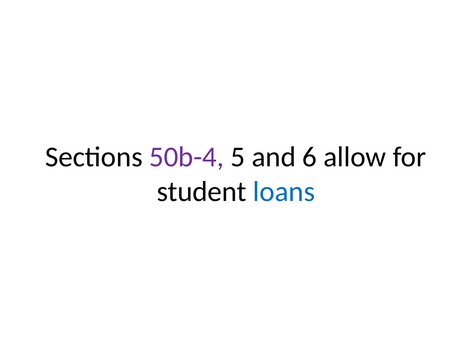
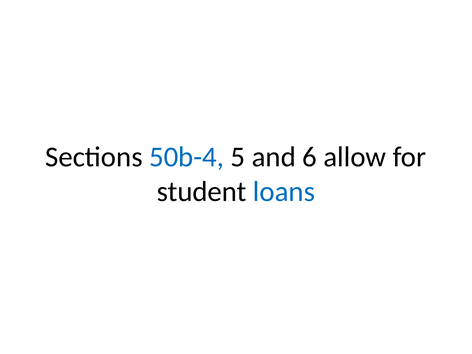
50b-4 colour: purple -> blue (187, 157)
